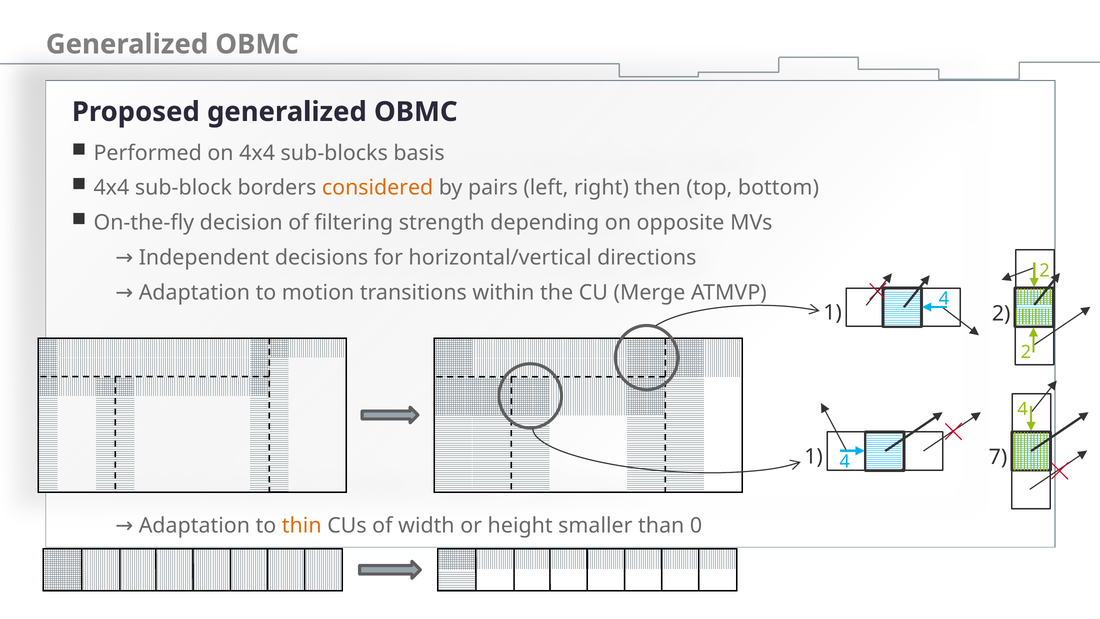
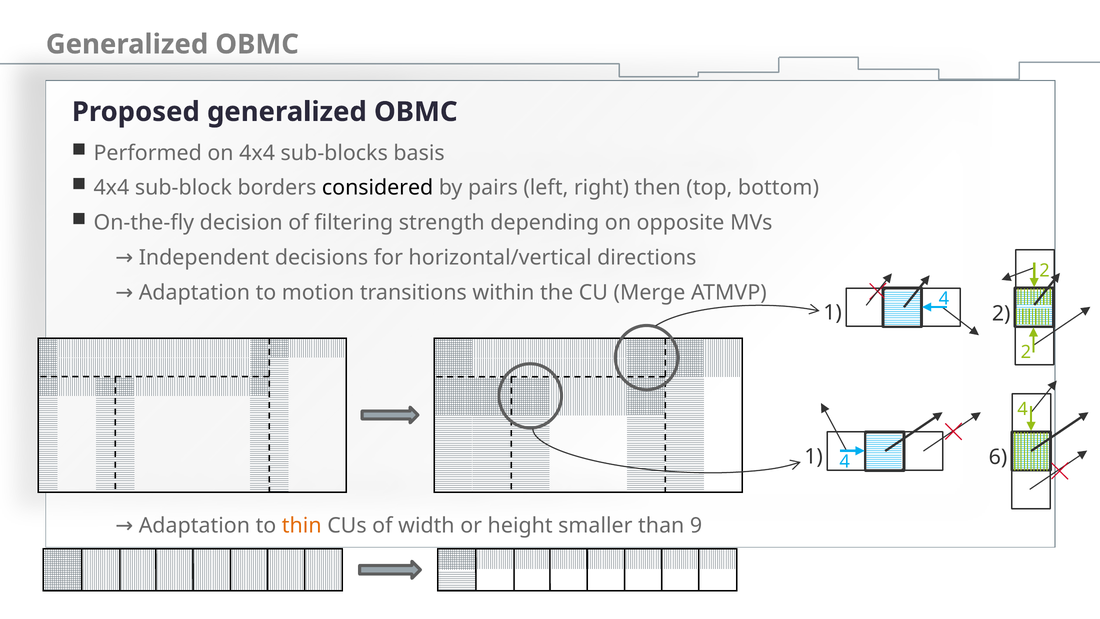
considered colour: orange -> black (378, 188)
7: 7 -> 6 (998, 457)
0: 0 -> 9 (696, 525)
